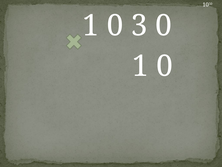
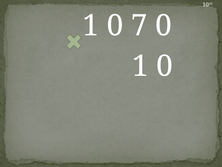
3: 3 -> 7 (139, 26)
